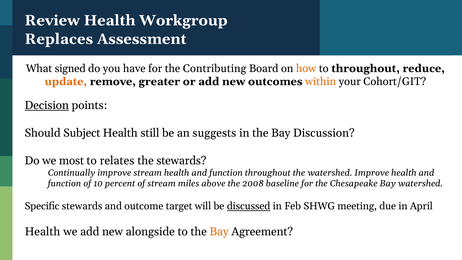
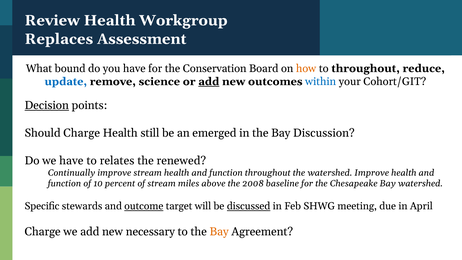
signed: signed -> bound (70, 68)
Contributing: Contributing -> Conservation (215, 68)
update colour: orange -> blue (66, 82)
greater: greater -> science (159, 82)
add underline: none -> present (209, 82)
within colour: orange -> blue (321, 82)
Should Subject: Subject -> Charge (82, 133)
suggests: suggests -> emerged (214, 133)
we most: most -> have (71, 161)
the stewards: stewards -> renewed (181, 161)
outcome underline: none -> present (144, 206)
Health: Health -> Charge (43, 232)
alongside: alongside -> necessary (150, 232)
